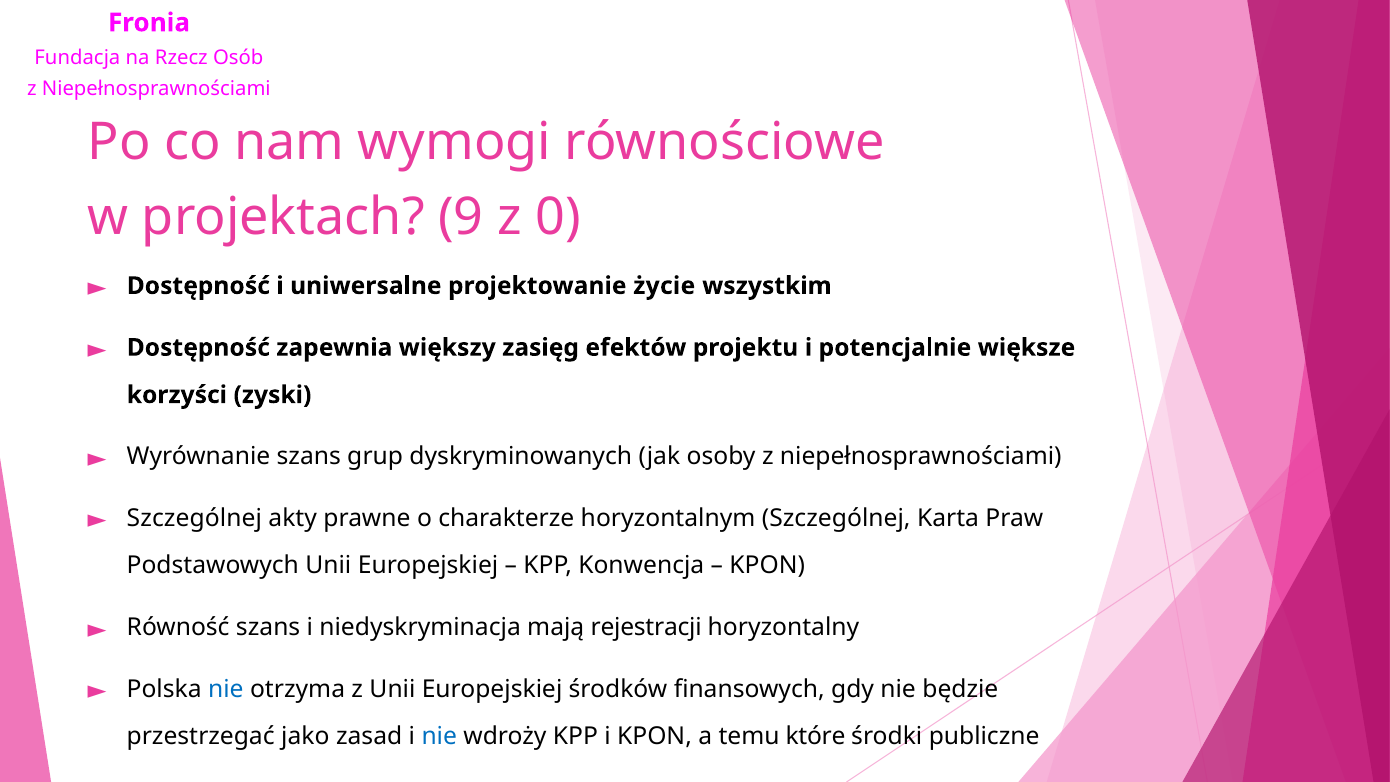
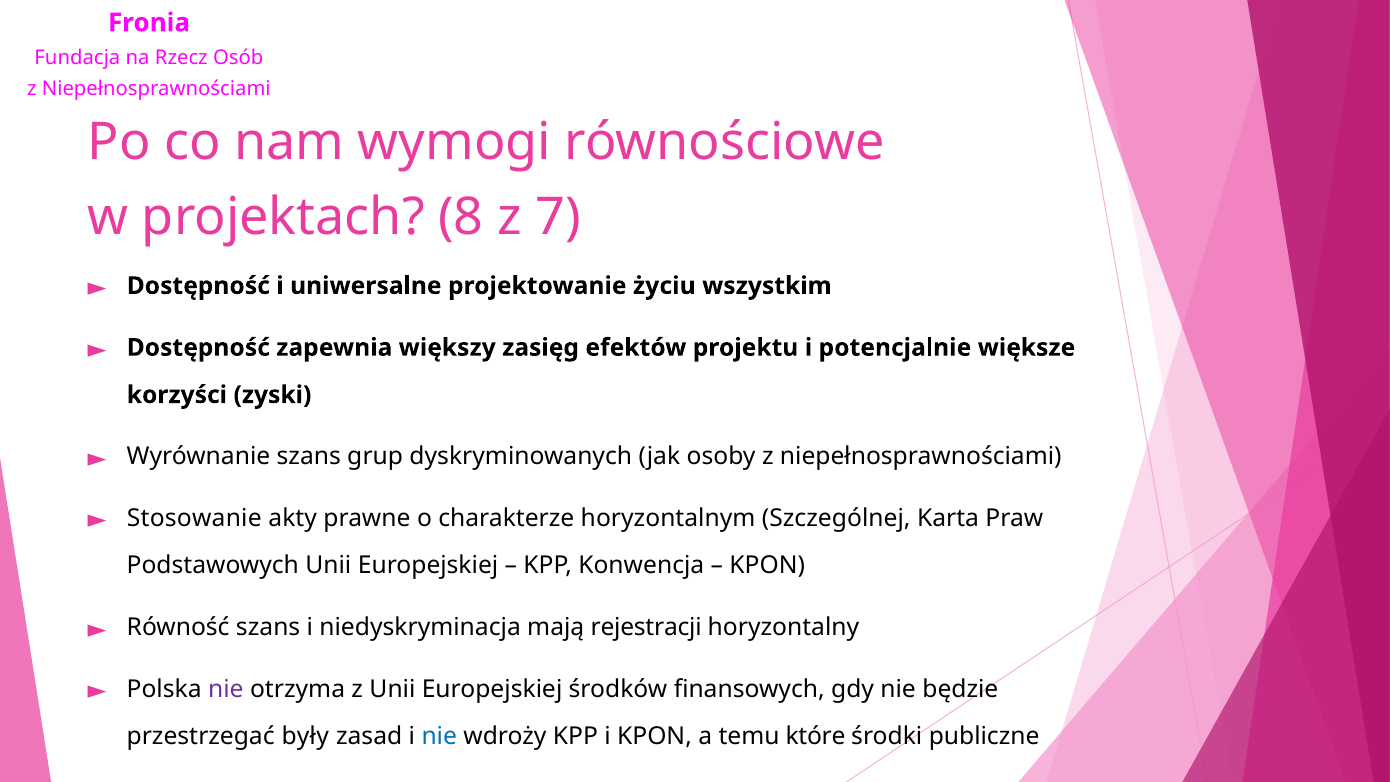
9: 9 -> 8 (461, 218)
0: 0 -> 7 (558, 218)
życie: życie -> życiu (664, 286)
Szczególnej: Szczególnej -> Stosowanie (194, 518)
nie colour: blue -> purple (226, 689)
jako: jako -> były (305, 736)
